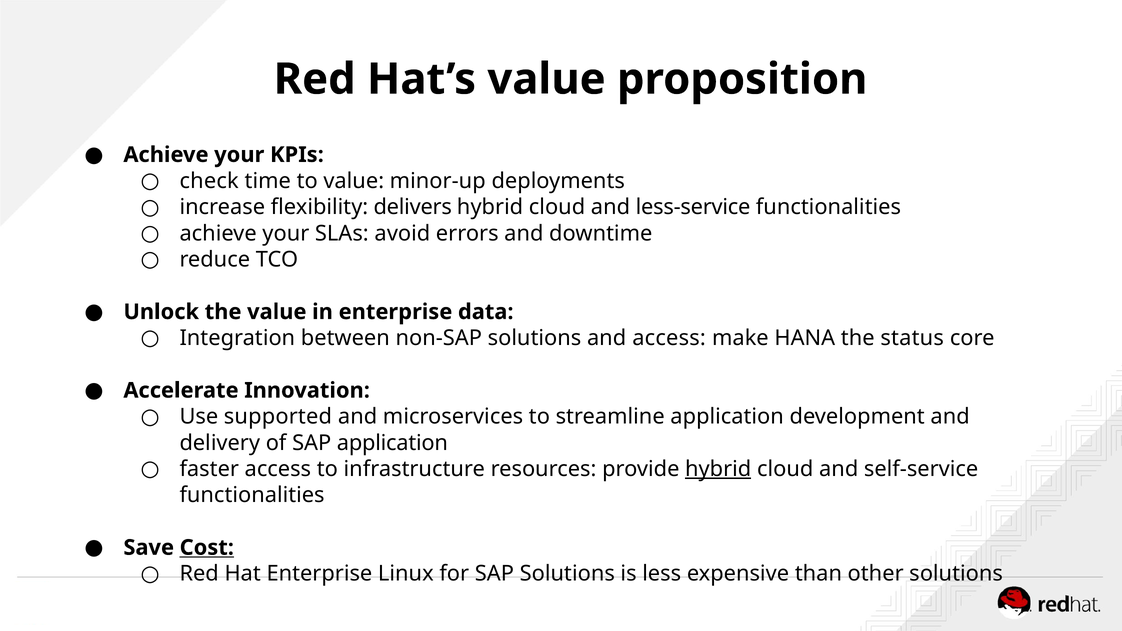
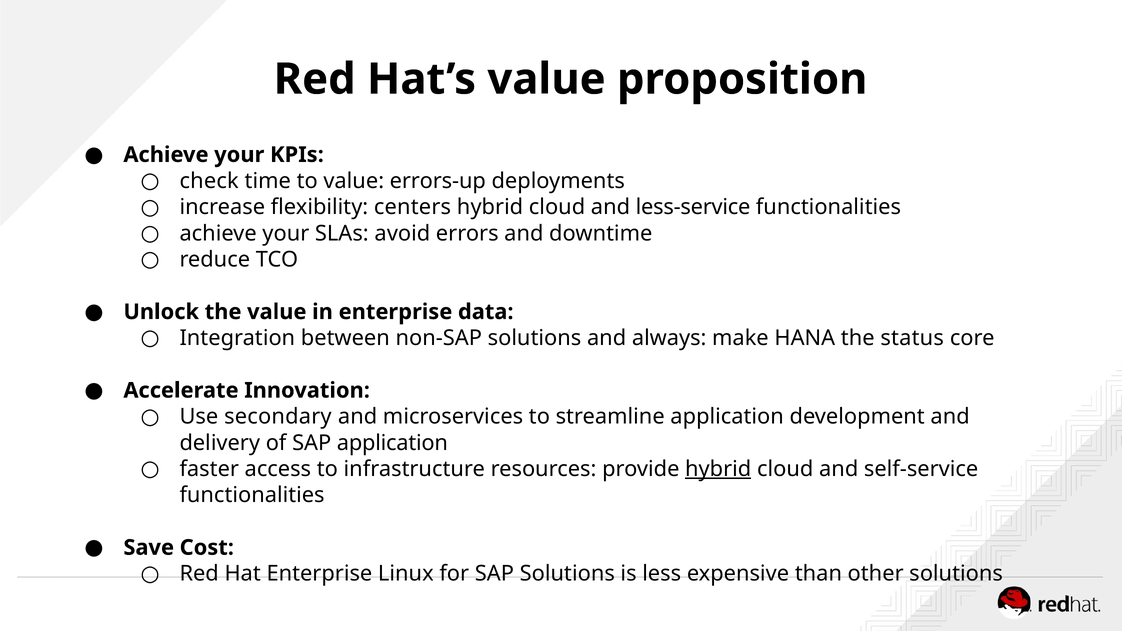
minor-up: minor-up -> errors-up (438, 181)
delivers: delivers -> centers (412, 207)
and access: access -> always (669, 338)
supported: supported -> secondary (278, 417)
Cost underline: present -> none (207, 548)
